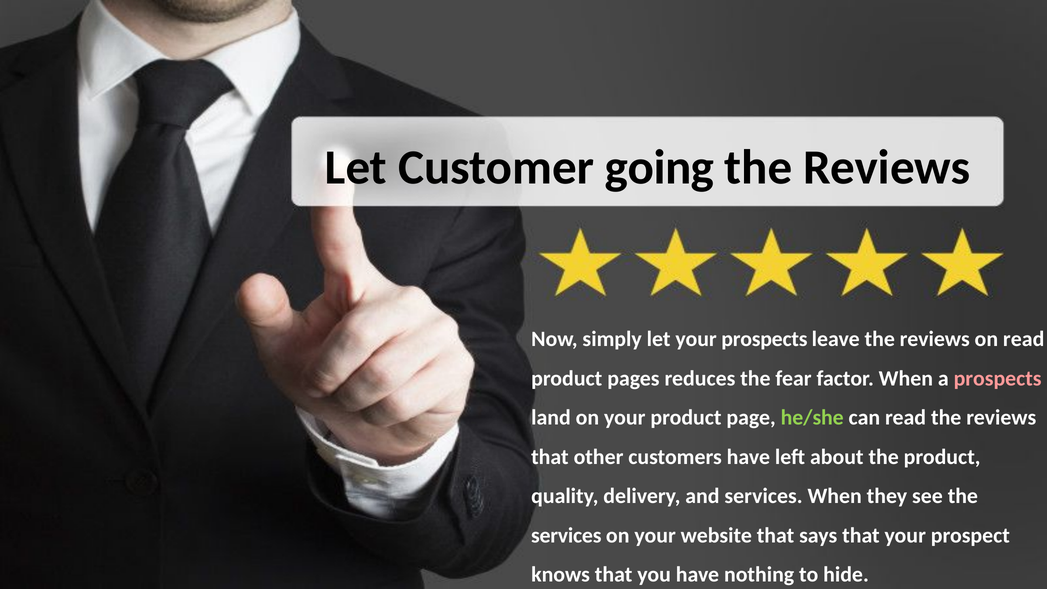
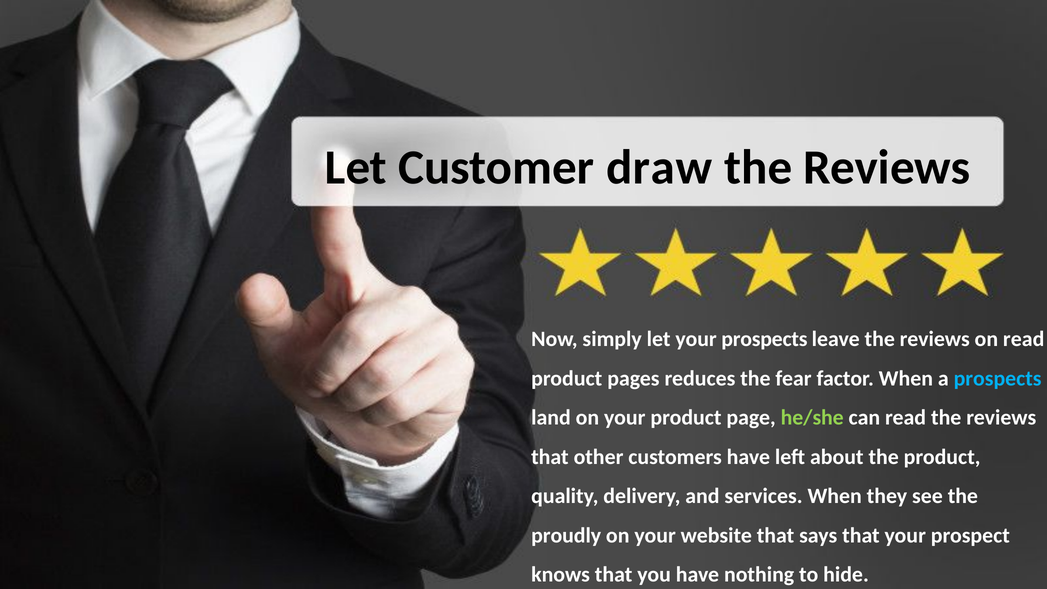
going: going -> draw (659, 168)
prospects colour: pink -> light blue (998, 378)
services: services -> proudly (566, 536)
